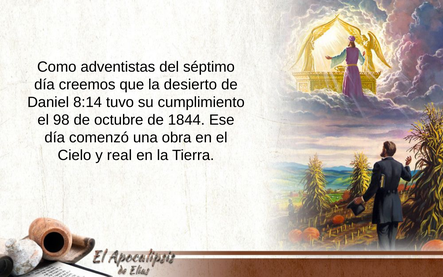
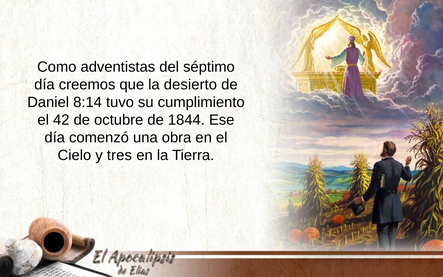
98: 98 -> 42 (61, 120)
real: real -> tres (119, 155)
